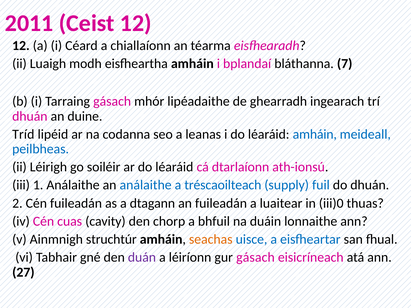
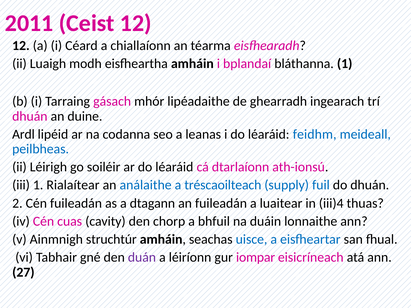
bláthanna 7: 7 -> 1 (345, 64)
Tríd: Tríd -> Ardl (23, 134)
léaráid amháin: amháin -> feidhm (315, 134)
1 Análaithe: Análaithe -> Rialaítear (73, 185)
iii)0: iii)0 -> iii)4 (331, 203)
seachas colour: orange -> black (211, 240)
gur gásach: gásach -> iompar (256, 258)
